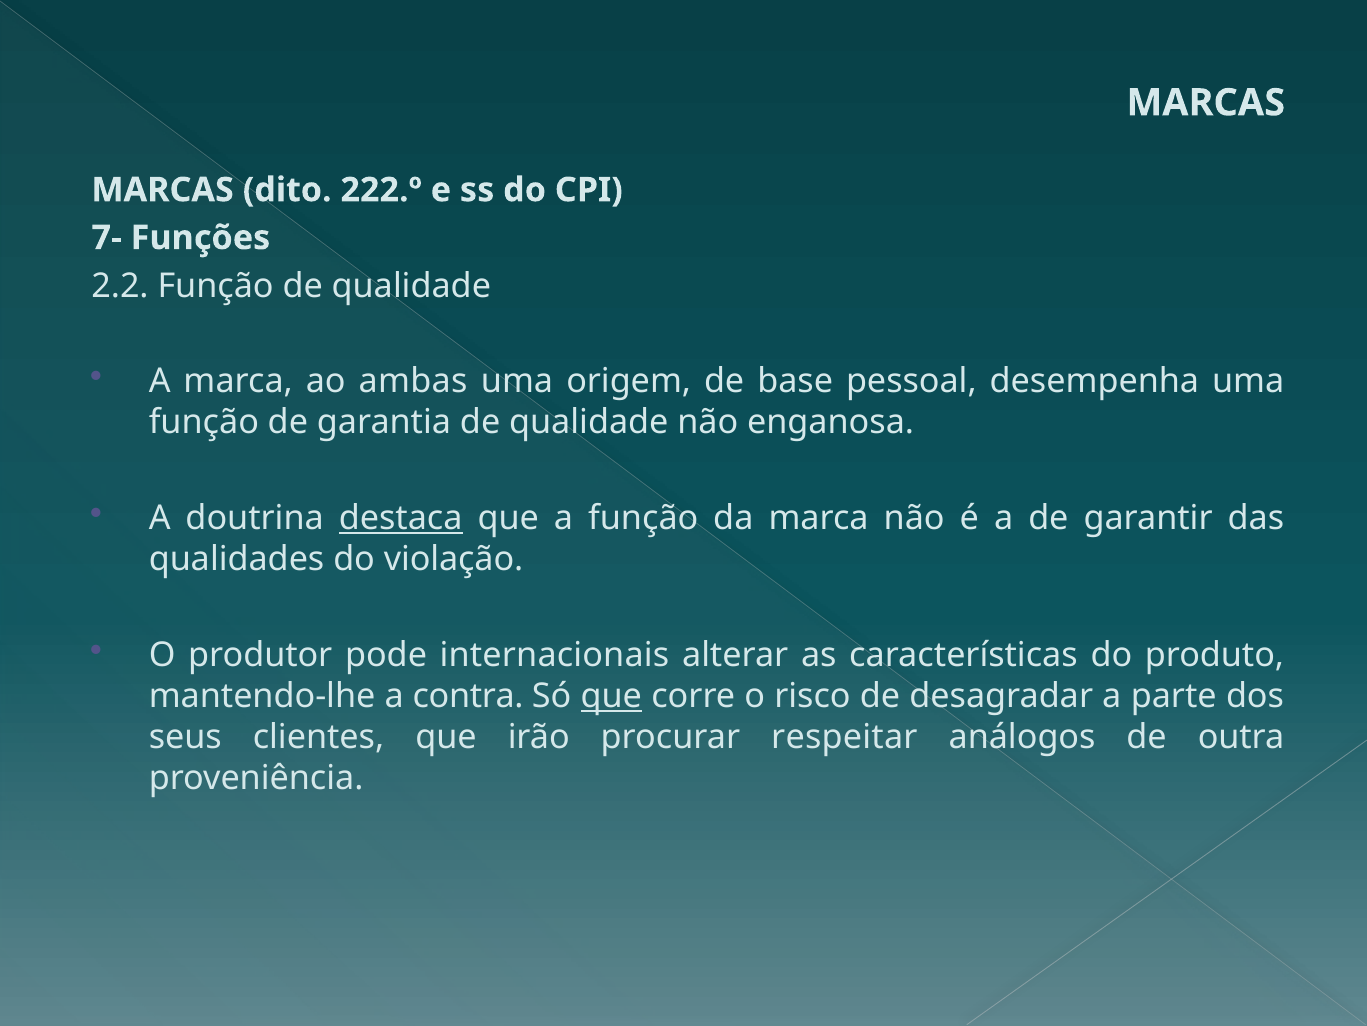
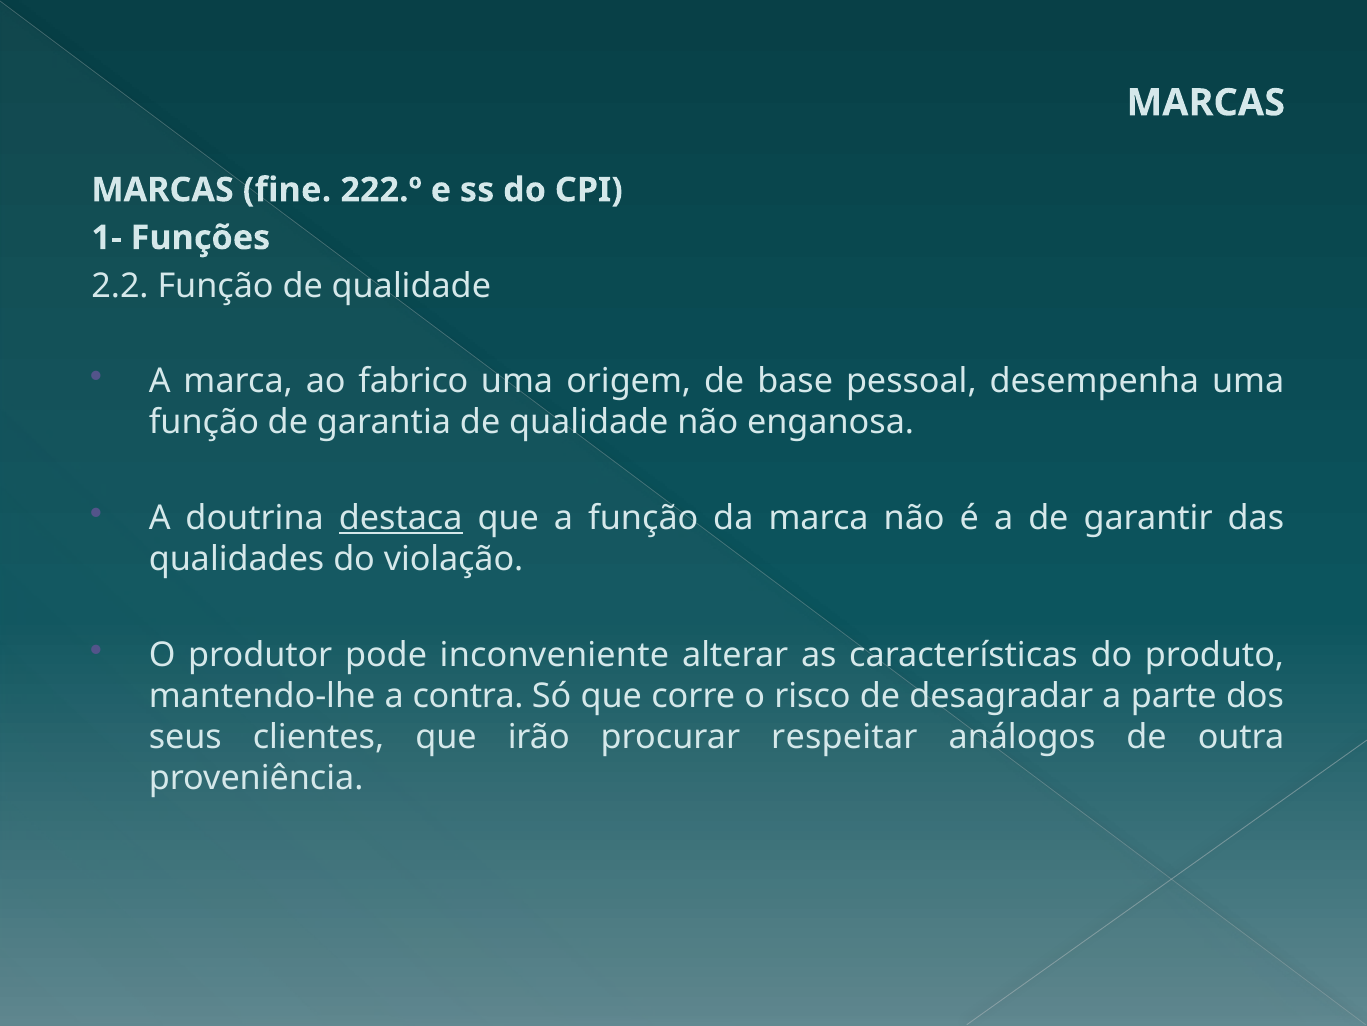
dito: dito -> fine (287, 190)
7-: 7- -> 1- (107, 238)
ambas: ambas -> fabrico (413, 381)
internacionais: internacionais -> inconveniente (554, 655)
que underline: present -> none (611, 696)
